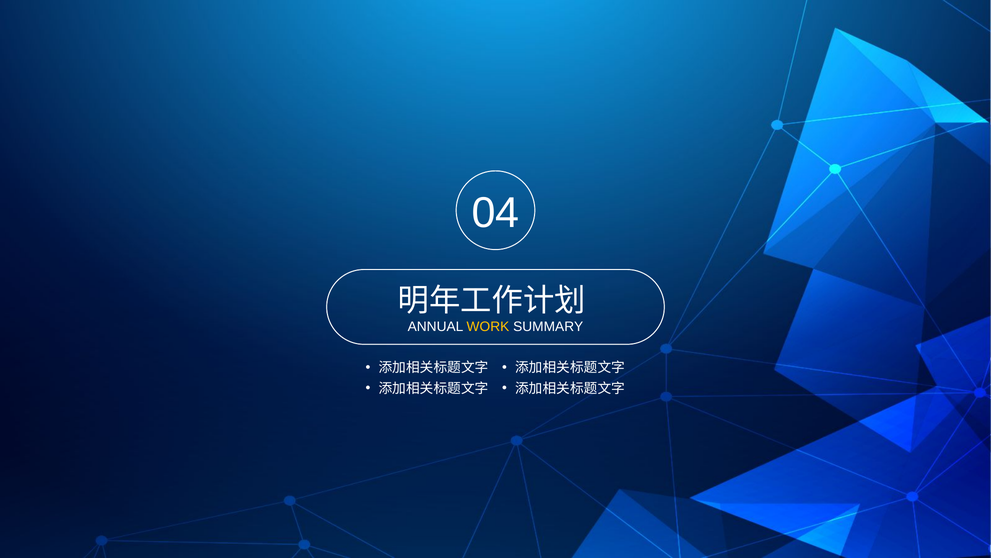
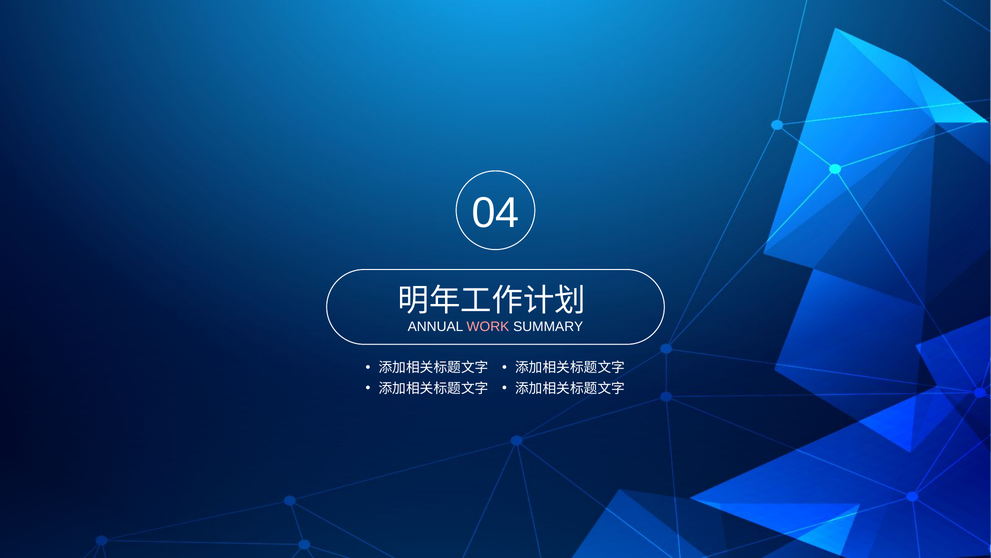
WORK colour: yellow -> pink (488, 326)
